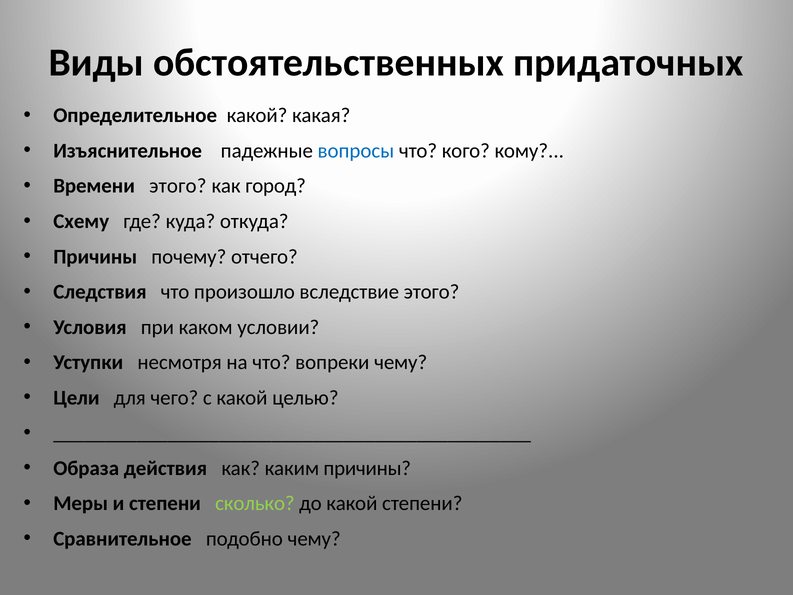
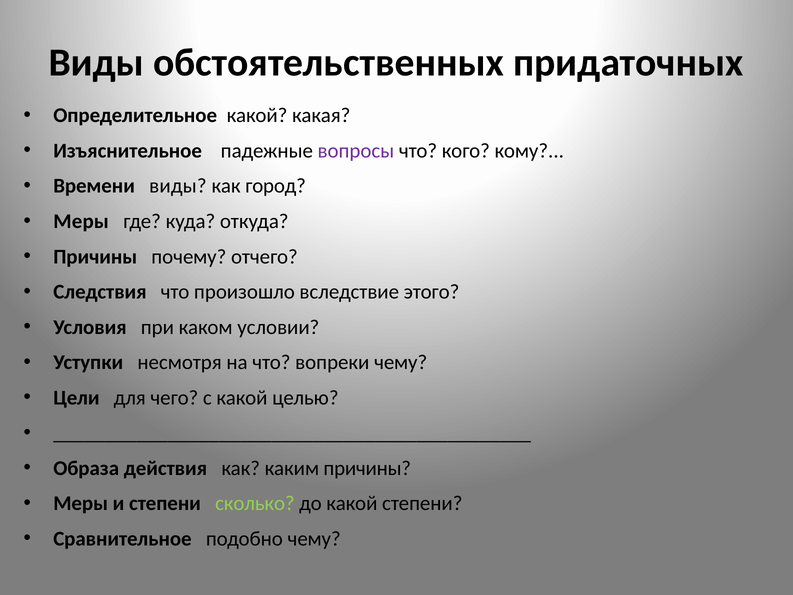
вопросы colour: blue -> purple (356, 151)
Времени этого: этого -> виды (178, 186)
Схему: Схему -> Меры (81, 221)
